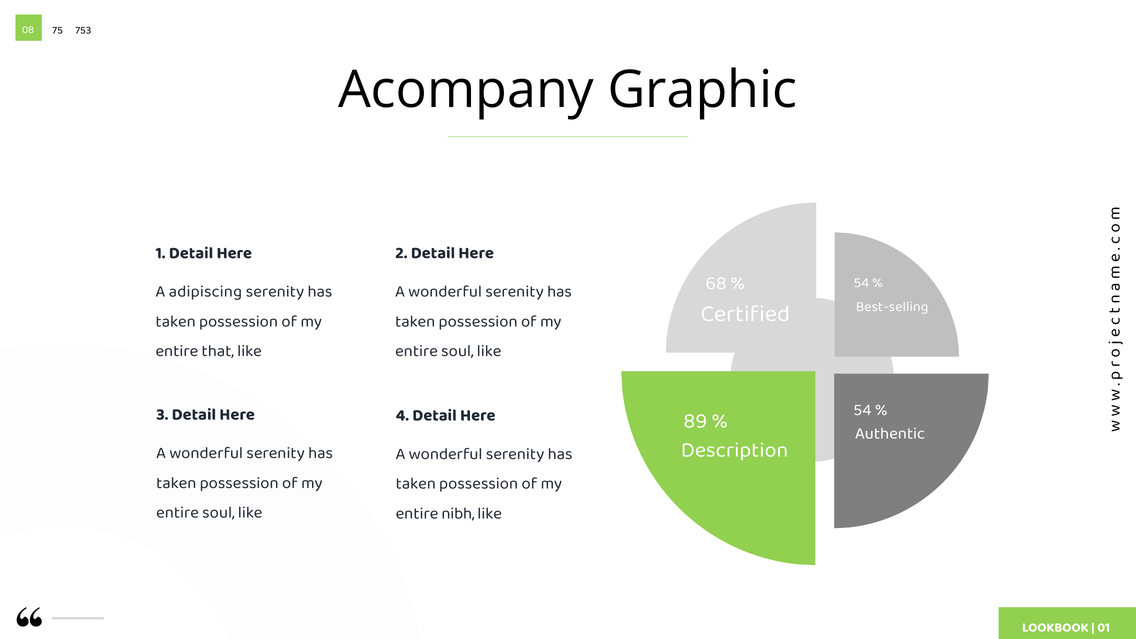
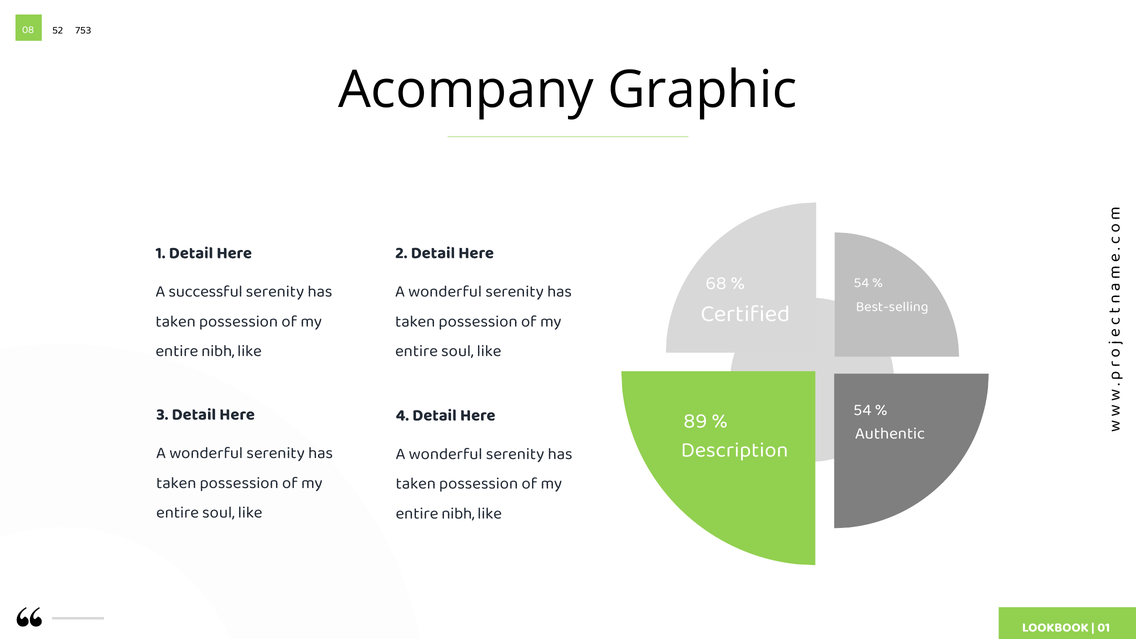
75: 75 -> 52 (58, 30)
adipiscing: adipiscing -> successful (206, 291)
that: that -> nibh (218, 351)
